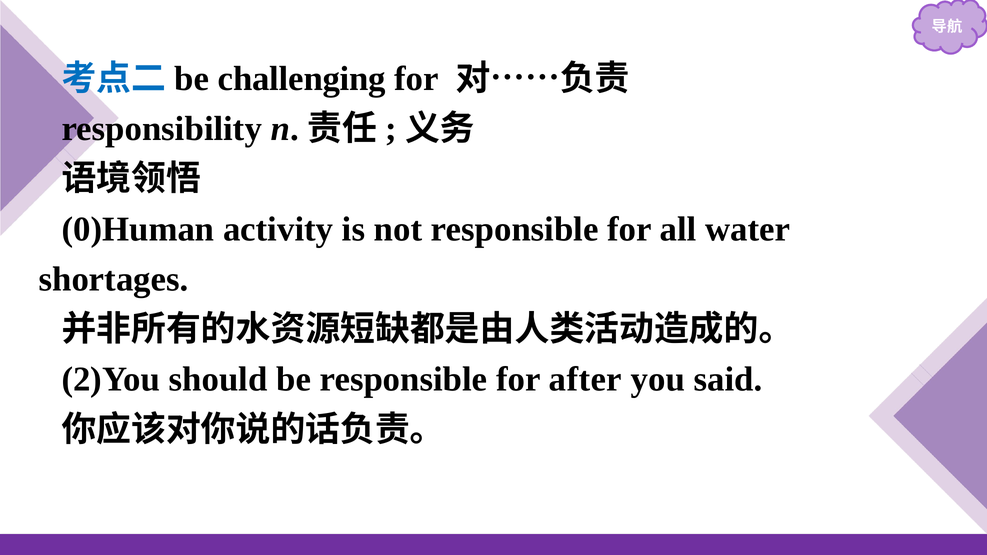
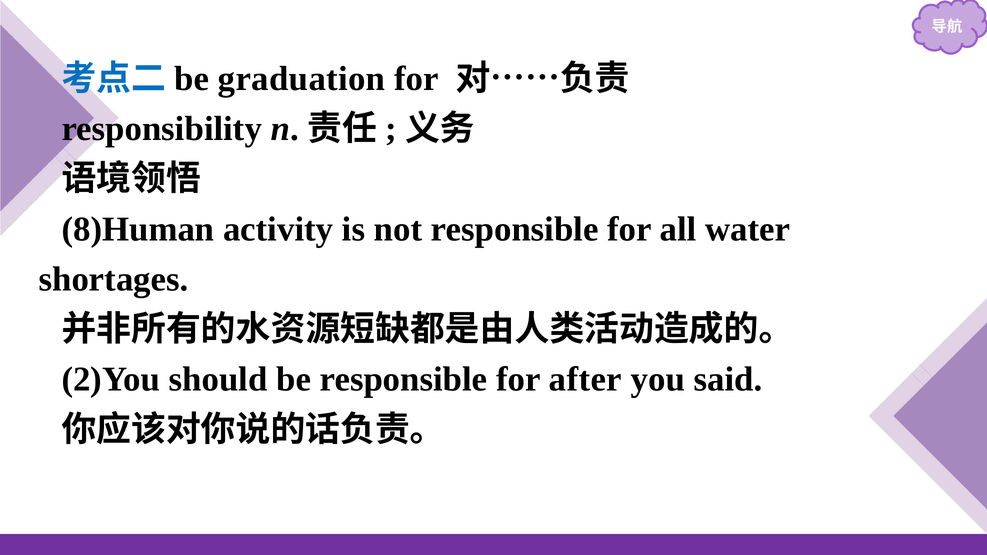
challenging: challenging -> graduation (302, 79)
0)Human: 0)Human -> 8)Human (138, 229)
